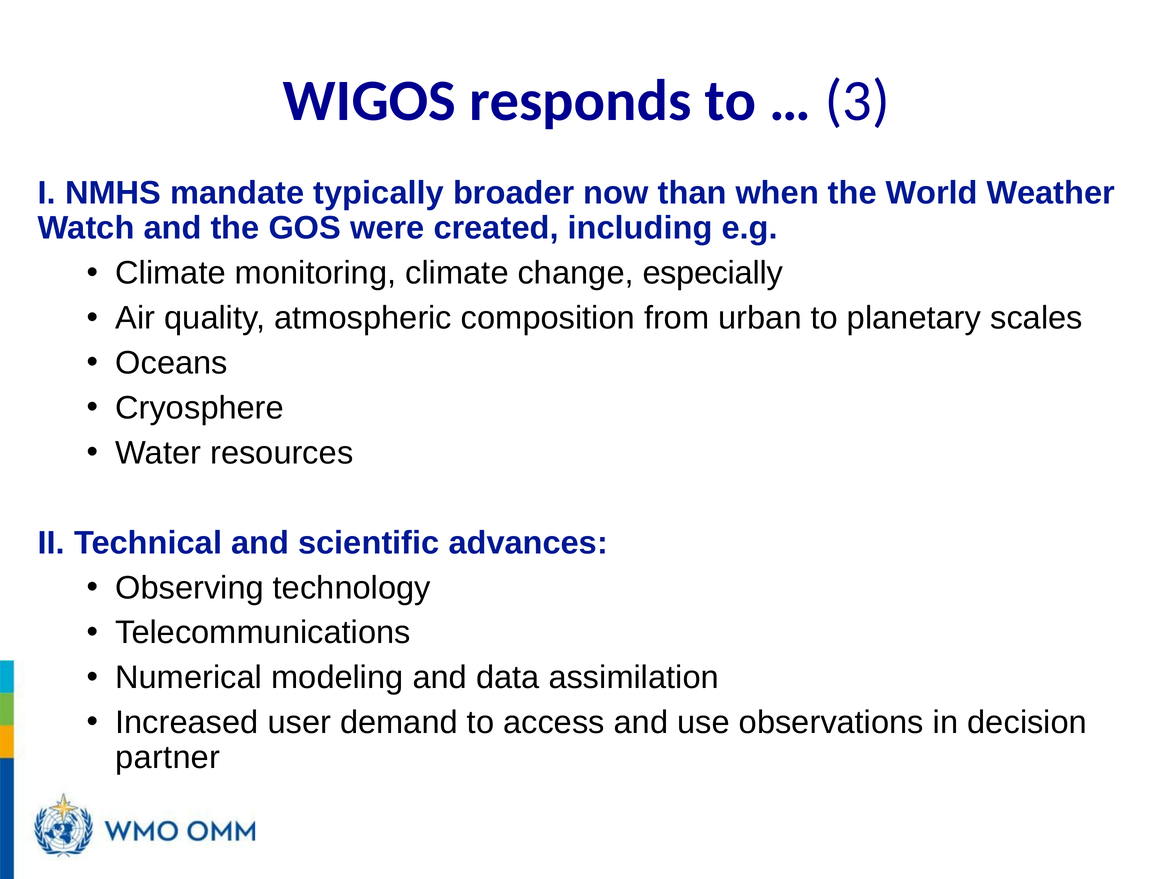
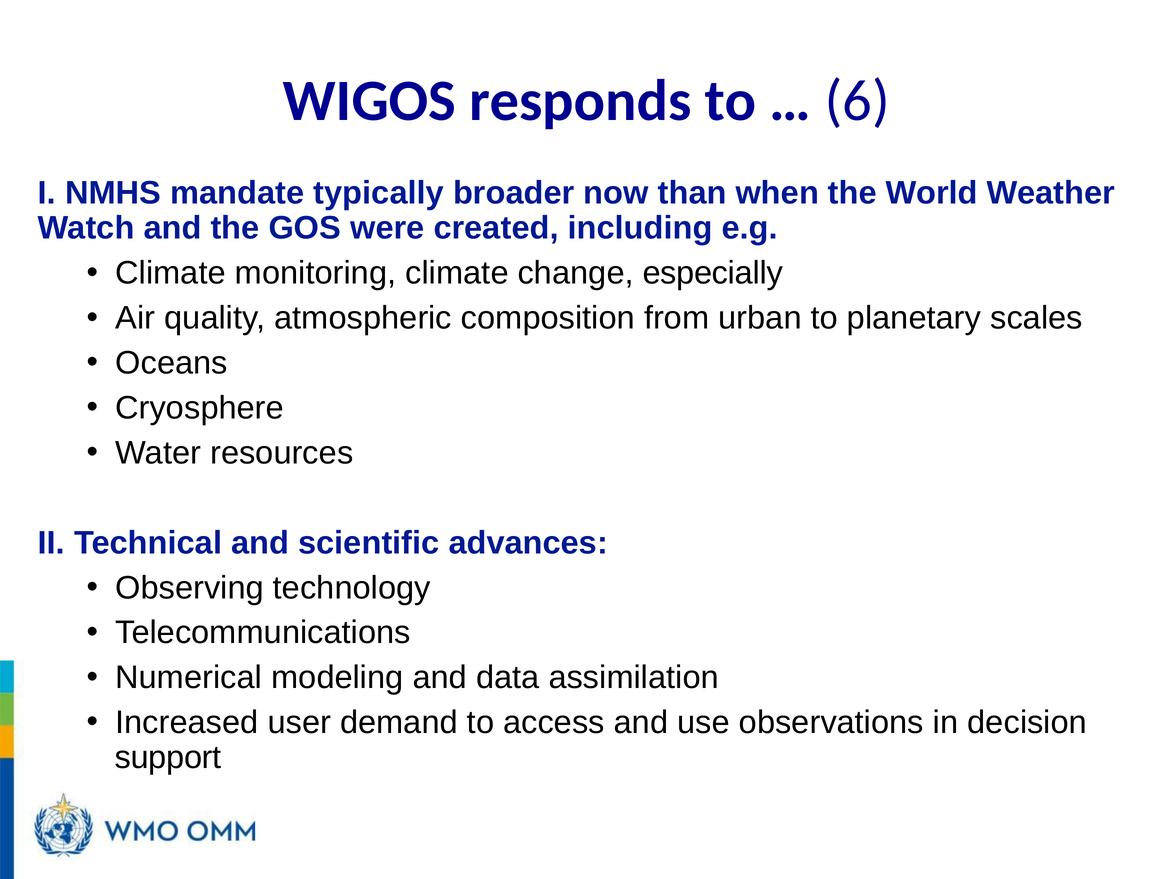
3: 3 -> 6 (857, 101)
partner: partner -> support (168, 758)
